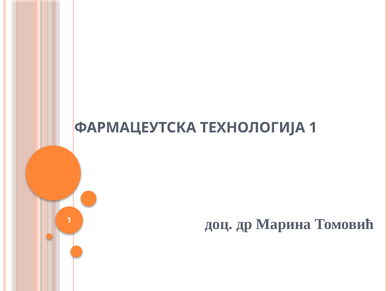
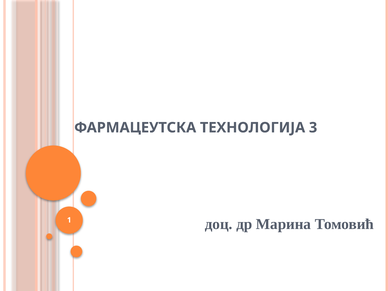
ТЕХНОЛОГИЈА 1: 1 -> 3 (313, 128)
